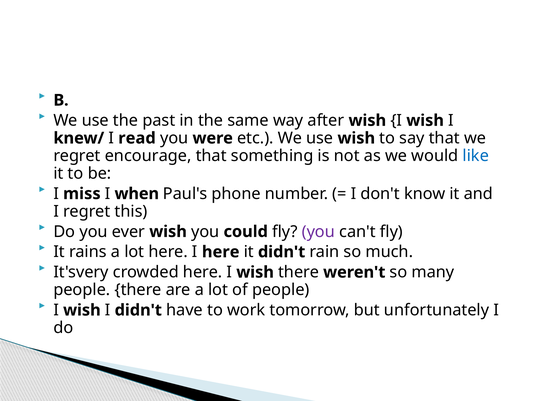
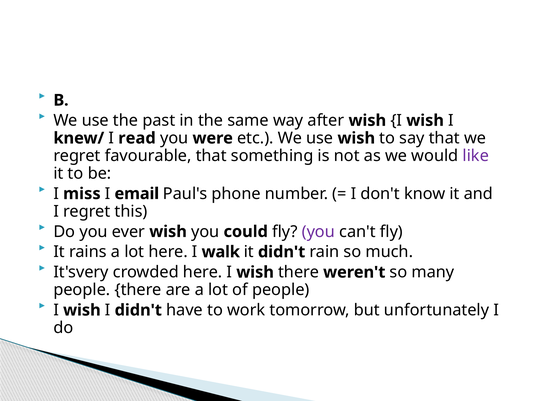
encourage: encourage -> favourable (148, 156)
like colour: blue -> purple (476, 156)
when: when -> email (137, 194)
I here: here -> walk (221, 252)
